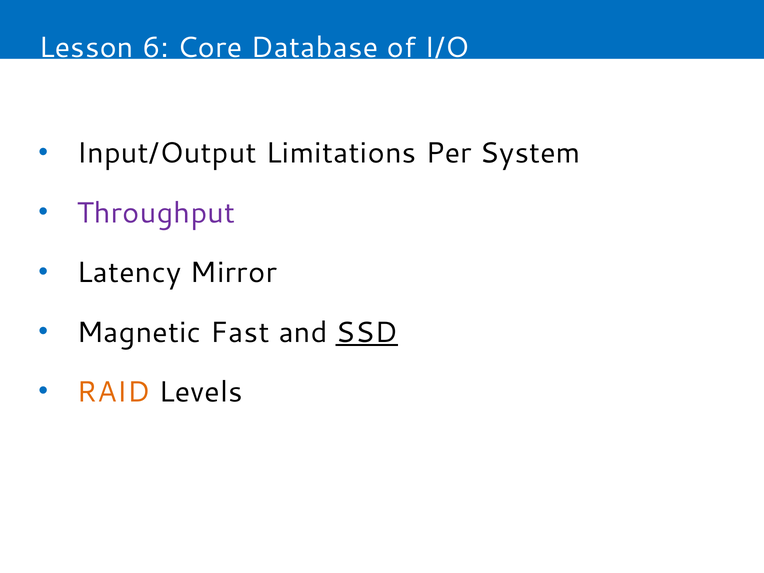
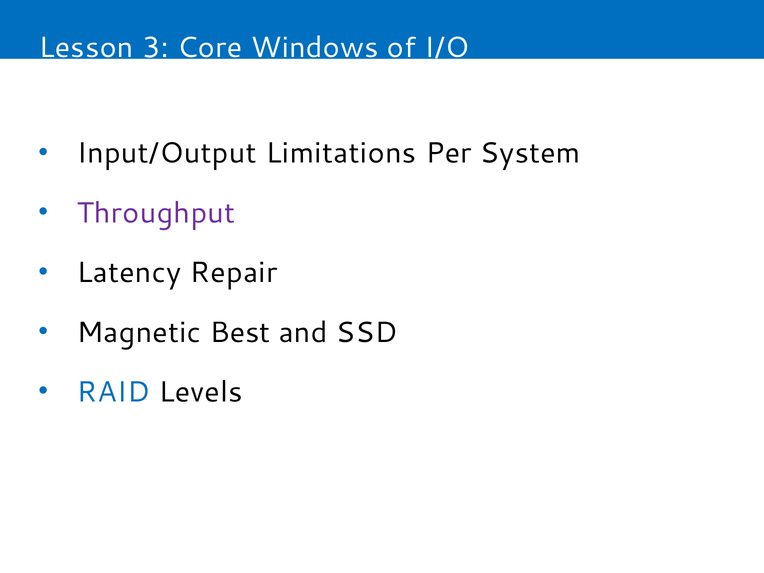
6: 6 -> 3 (156, 48)
Database: Database -> Windows (315, 48)
Mirror: Mirror -> Repair (234, 273)
Fast: Fast -> Best (240, 332)
SSD underline: present -> none (367, 332)
RAID colour: orange -> blue (113, 392)
